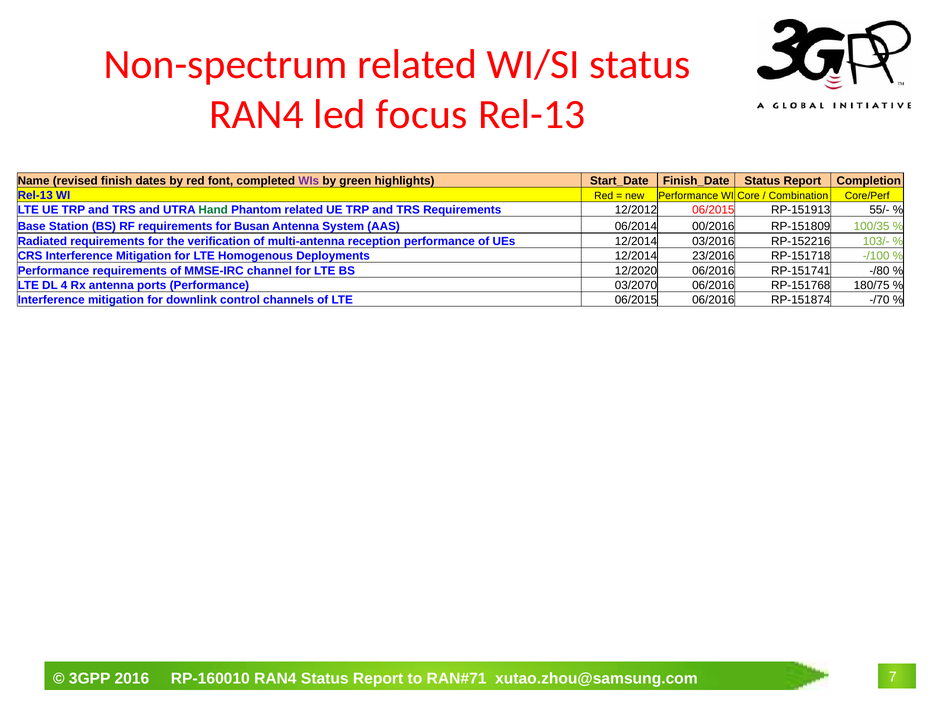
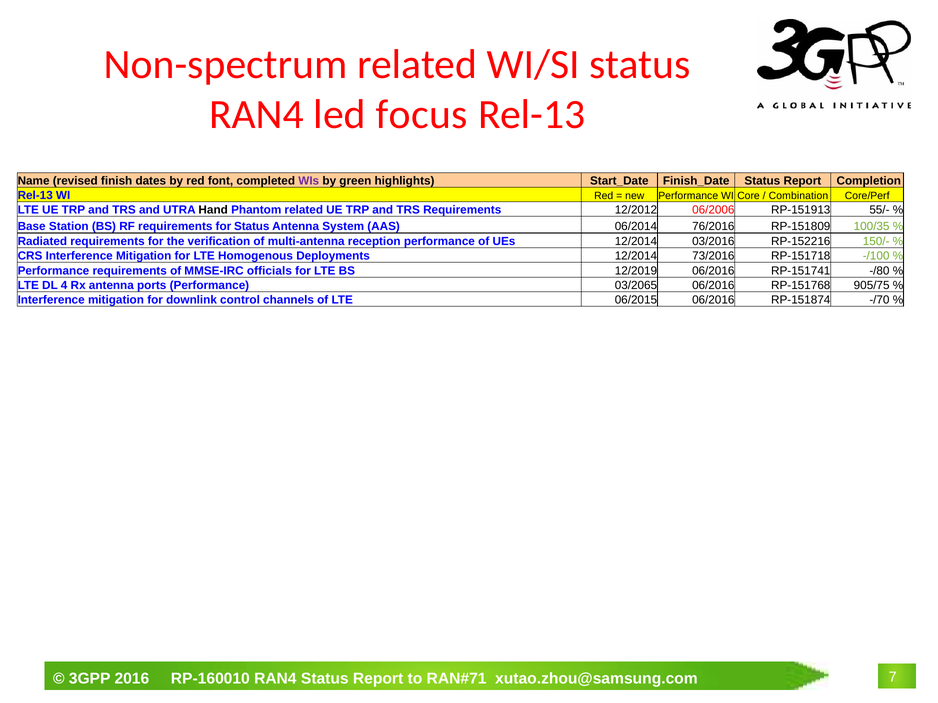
Hand colour: green -> black (213, 210)
12/2012 06/2015: 06/2015 -> 06/2006 (713, 210)
for Busan: Busan -> Status (252, 227)
00/2016: 00/2016 -> 76/2016 (713, 227)
103/-: 103/- -> 150/- (876, 241)
23/2016: 23/2016 -> 73/2016 (713, 256)
channel: channel -> officials (269, 271)
12/2020: 12/2020 -> 12/2019 (636, 271)
03/2070: 03/2070 -> 03/2065 (636, 286)
180/75: 180/75 -> 905/75 (872, 286)
